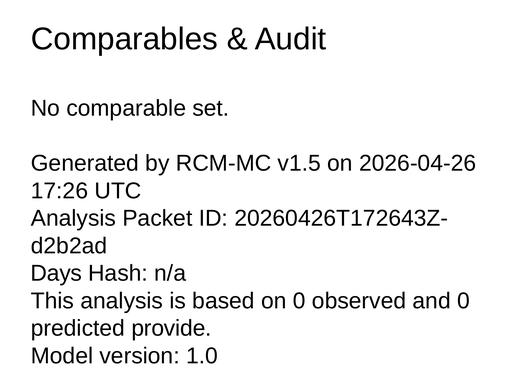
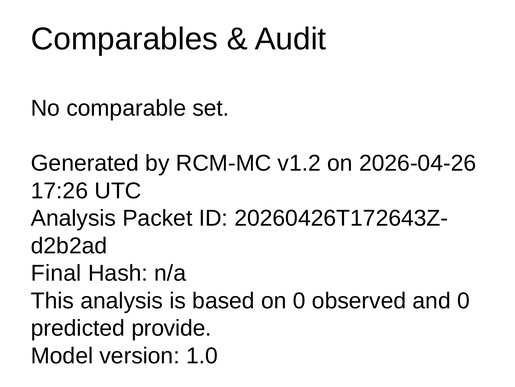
v1.5: v1.5 -> v1.2 (299, 163)
Days: Days -> Final (56, 273)
